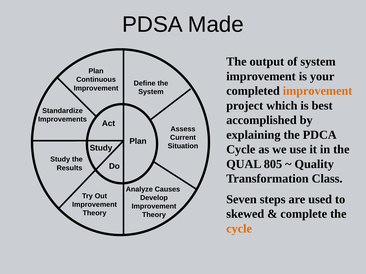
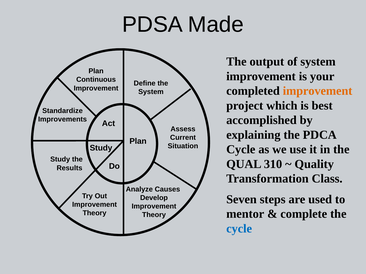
805: 805 -> 310 (273, 164)
skewed: skewed -> mentor (245, 214)
cycle colour: orange -> blue (239, 229)
